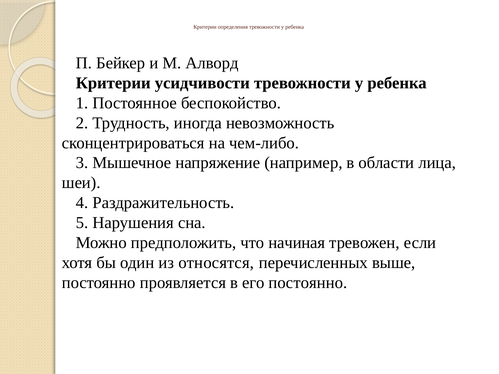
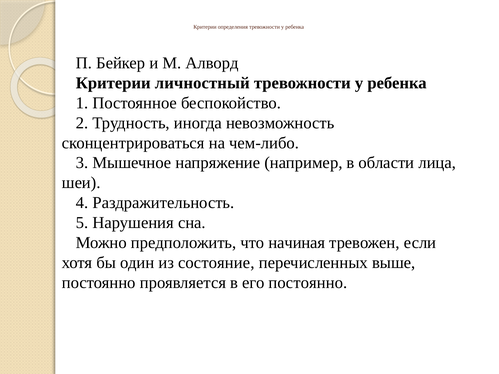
усидчивости: усидчивости -> личностный (202, 83)
относятся: относятся -> состояние (216, 263)
